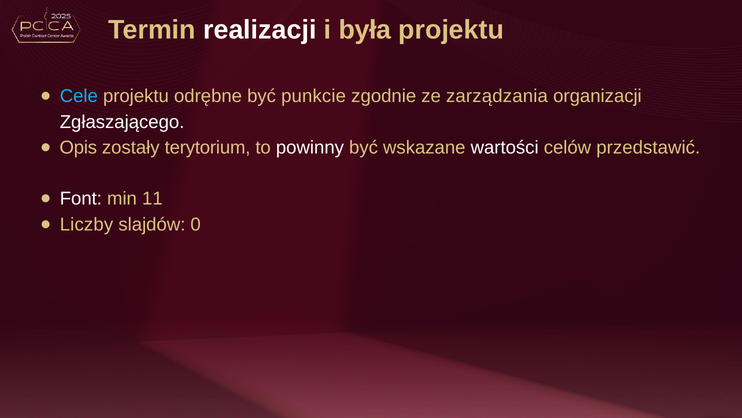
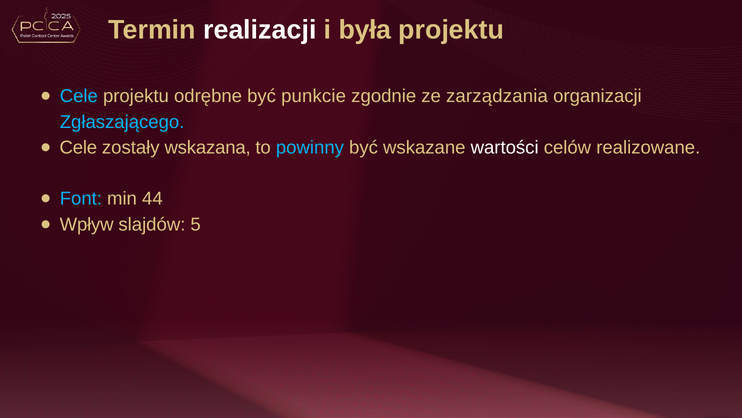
Zgłaszającego colour: white -> light blue (122, 122)
Opis: Opis -> Cele (78, 147)
terytorium: terytorium -> wskazana (208, 147)
powinny colour: white -> light blue (310, 147)
przedstawić: przedstawić -> realizowane (648, 147)
Font colour: white -> light blue (81, 199)
11: 11 -> 44 (152, 199)
Liczby: Liczby -> Wpływ (87, 224)
0: 0 -> 5 (196, 224)
